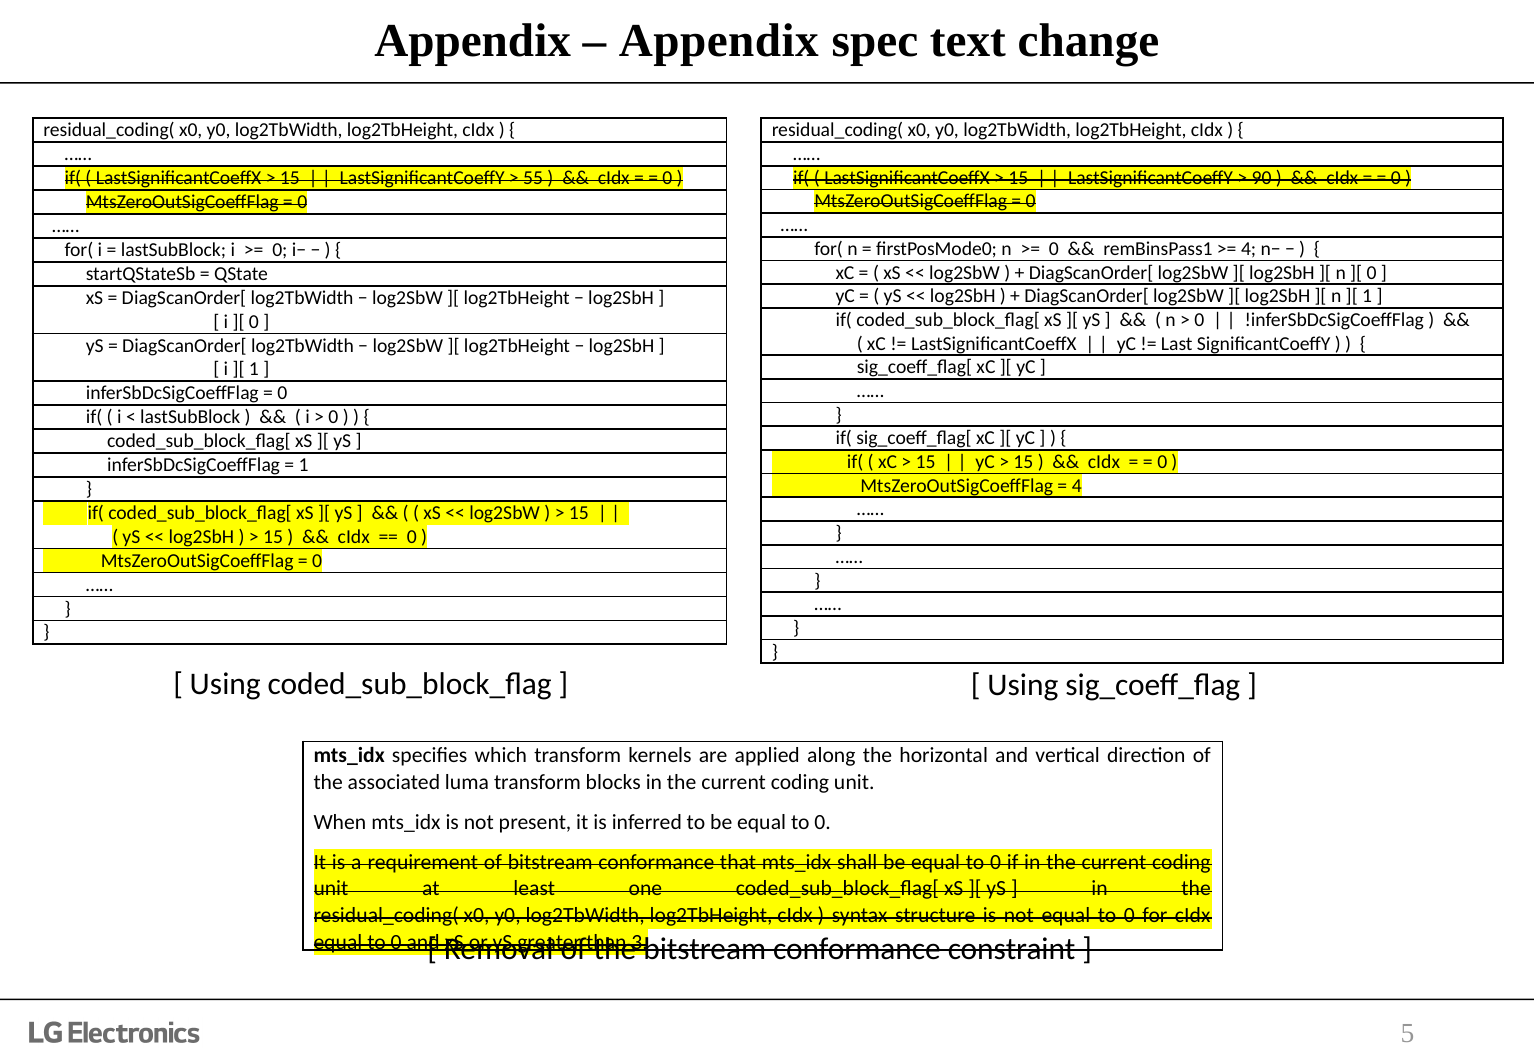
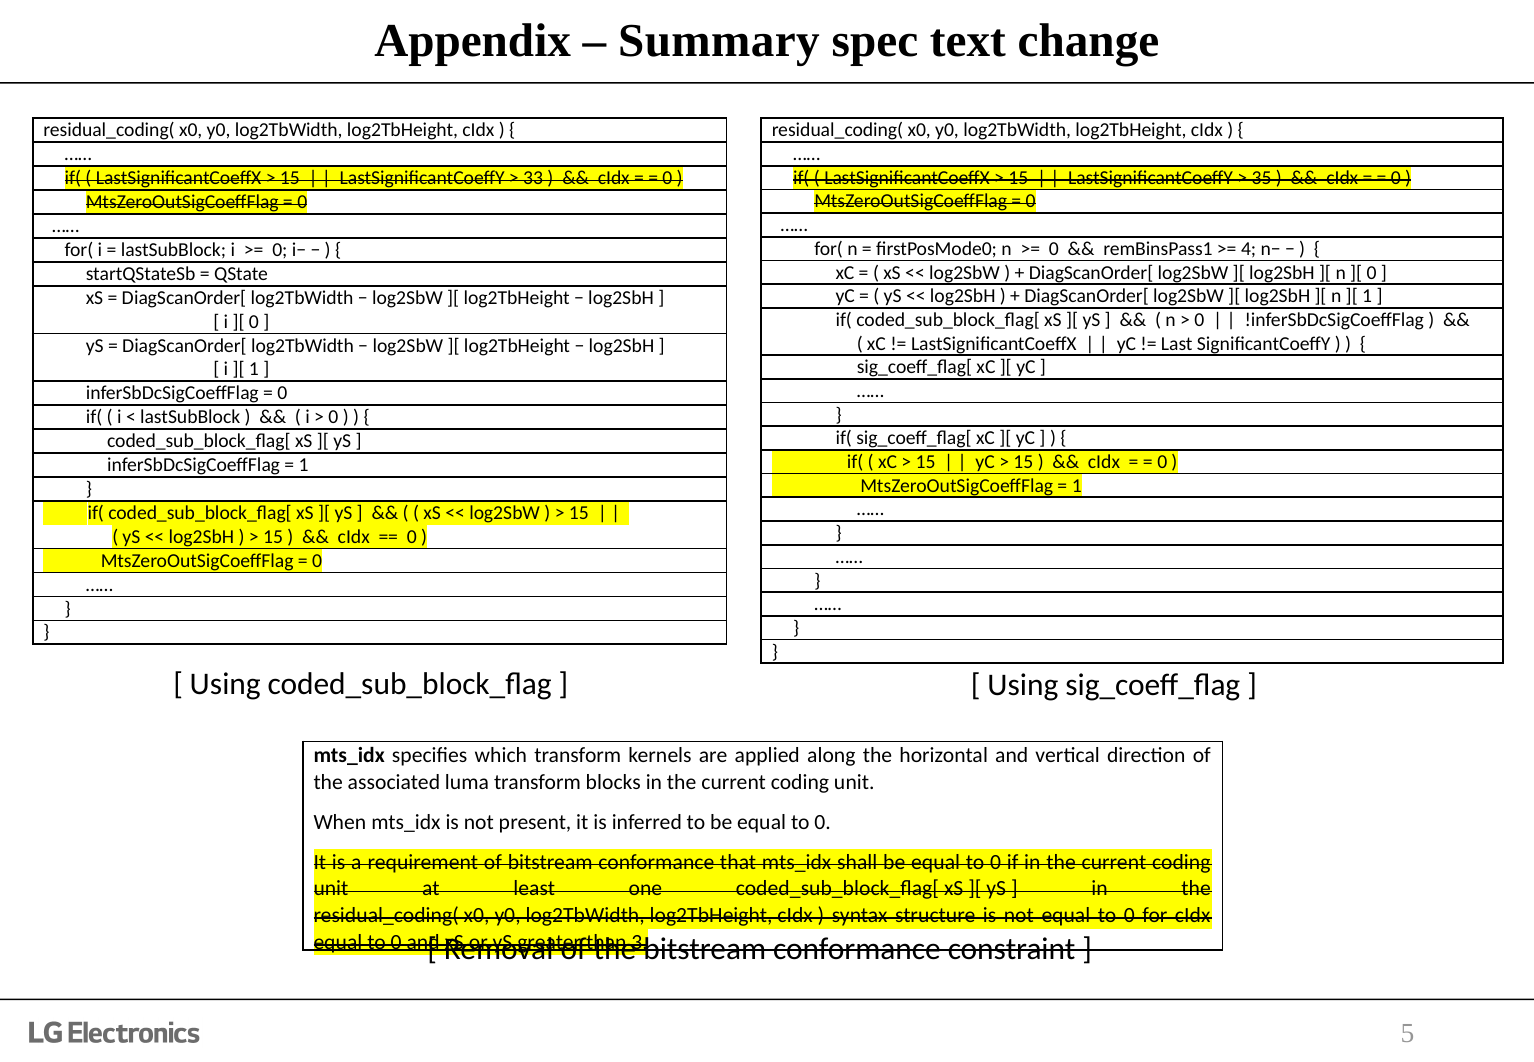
Appendix: Appendix -> Summary (719, 41)
90: 90 -> 35 (1262, 178)
55: 55 -> 33 (533, 178)
4: 4 -> 1 (1077, 486)
